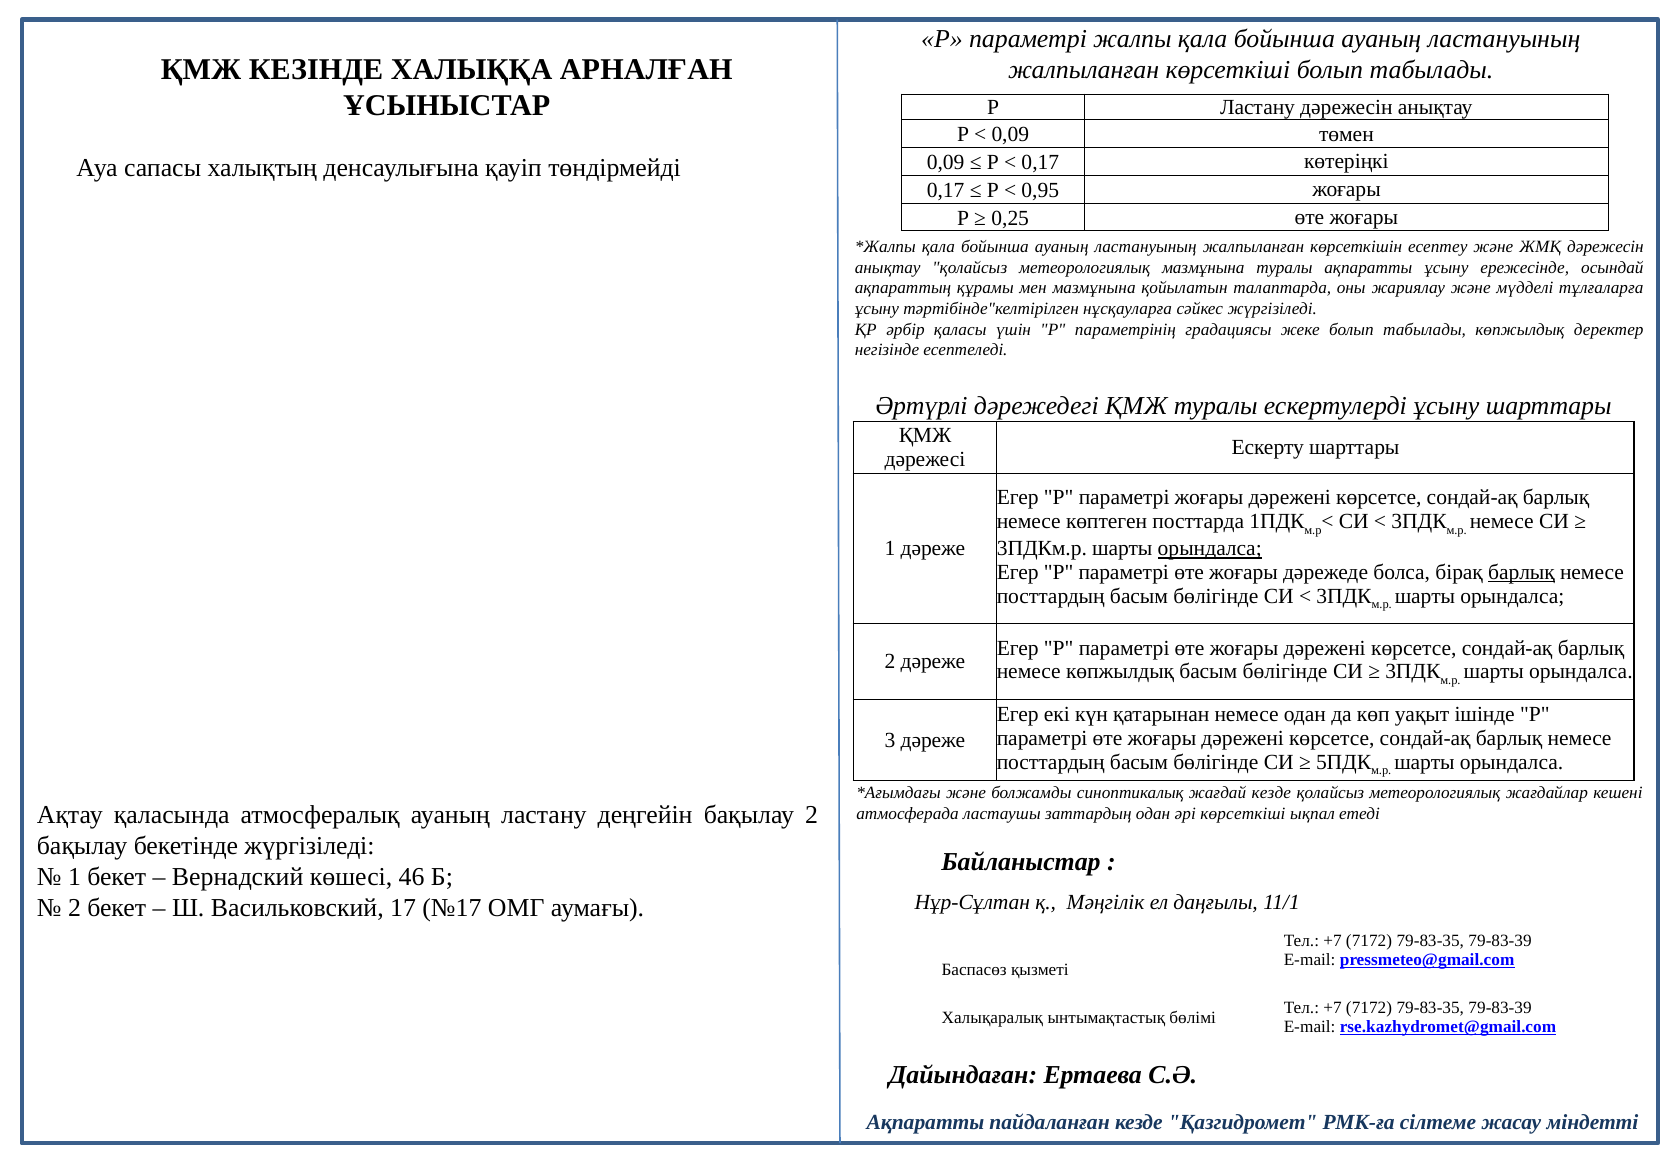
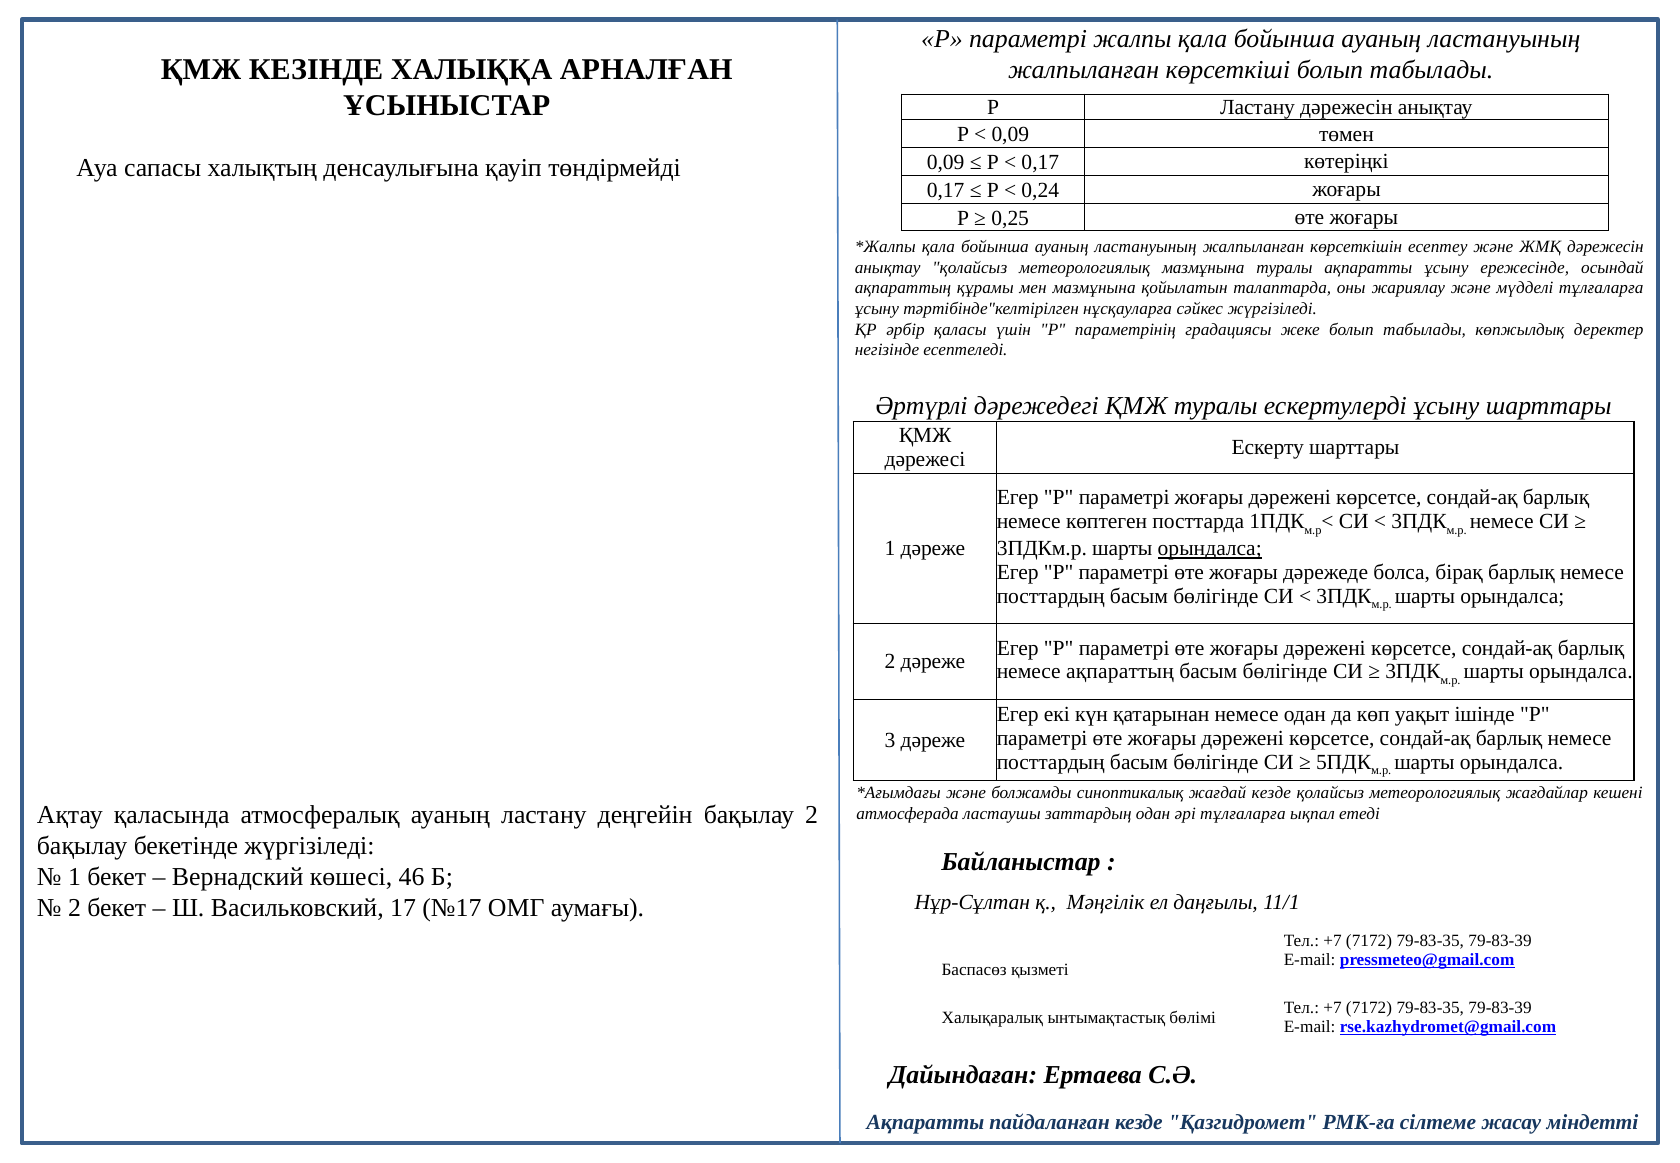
0,95: 0,95 -> 0,24 (1040, 190)
барлық underline: present -> none (1521, 572)
немесе көпжылдық: көпжылдық -> ақпараттың (1120, 672)
әрі көрсеткіші: көрсеткіші -> тұлғаларға (1243, 814)
